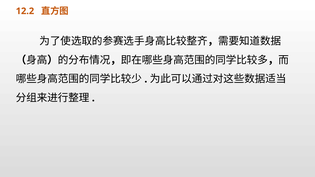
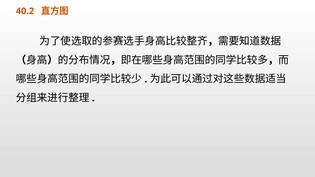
12.2: 12.2 -> 40.2 (25, 11)
